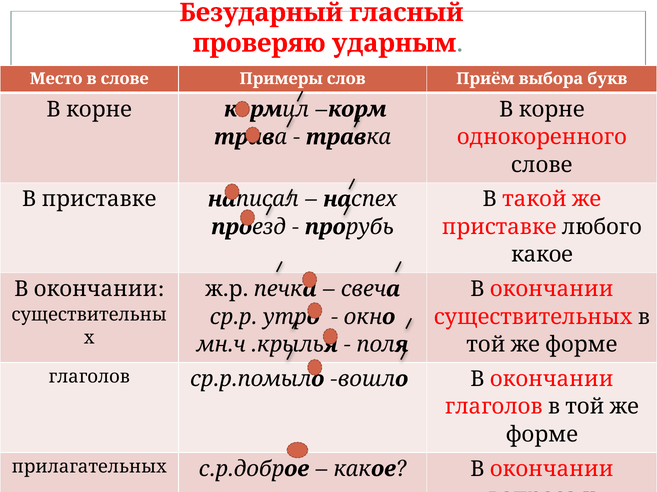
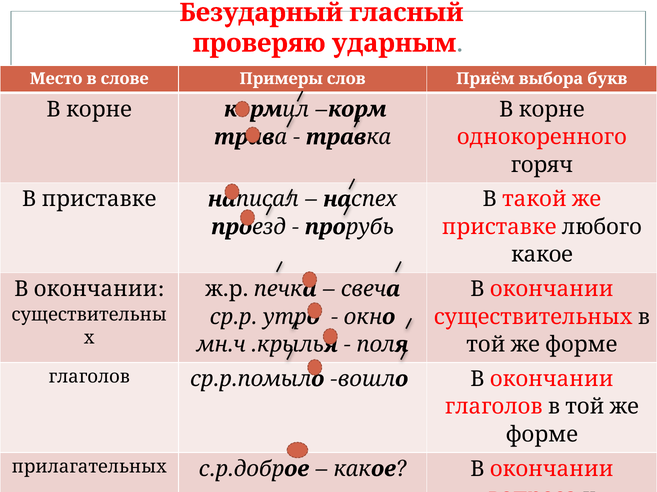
слове: слове -> горяч (542, 165)
